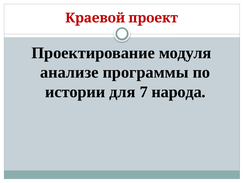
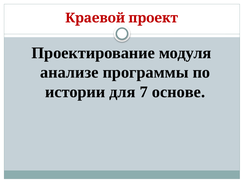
народа: народа -> основе (178, 92)
